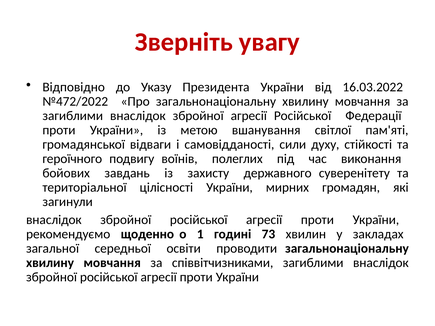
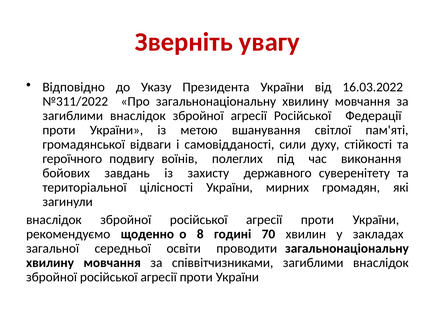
№472/2022: №472/2022 -> №311/2022 (75, 102)
1: 1 -> 8 (200, 234)
73: 73 -> 70 (268, 234)
